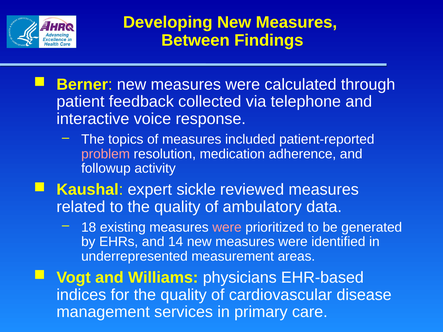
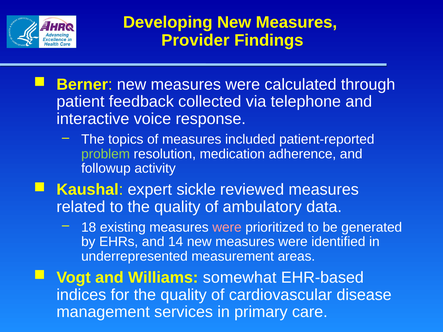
Between: Between -> Provider (195, 40)
problem colour: pink -> light green (106, 154)
physicians: physicians -> somewhat (240, 278)
